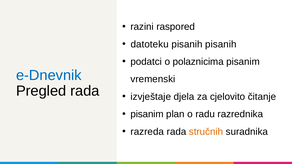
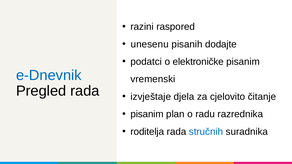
datoteku: datoteku -> unesenu (150, 44)
pisanih pisanih: pisanih -> dodajte (221, 44)
polaznicima: polaznicima -> elektroničke (198, 62)
razreda: razreda -> roditelja (147, 132)
stručnih colour: orange -> blue (206, 132)
